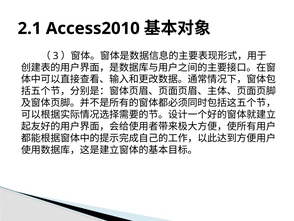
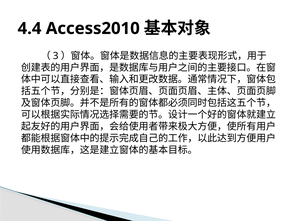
2.1: 2.1 -> 4.4 (30, 28)
